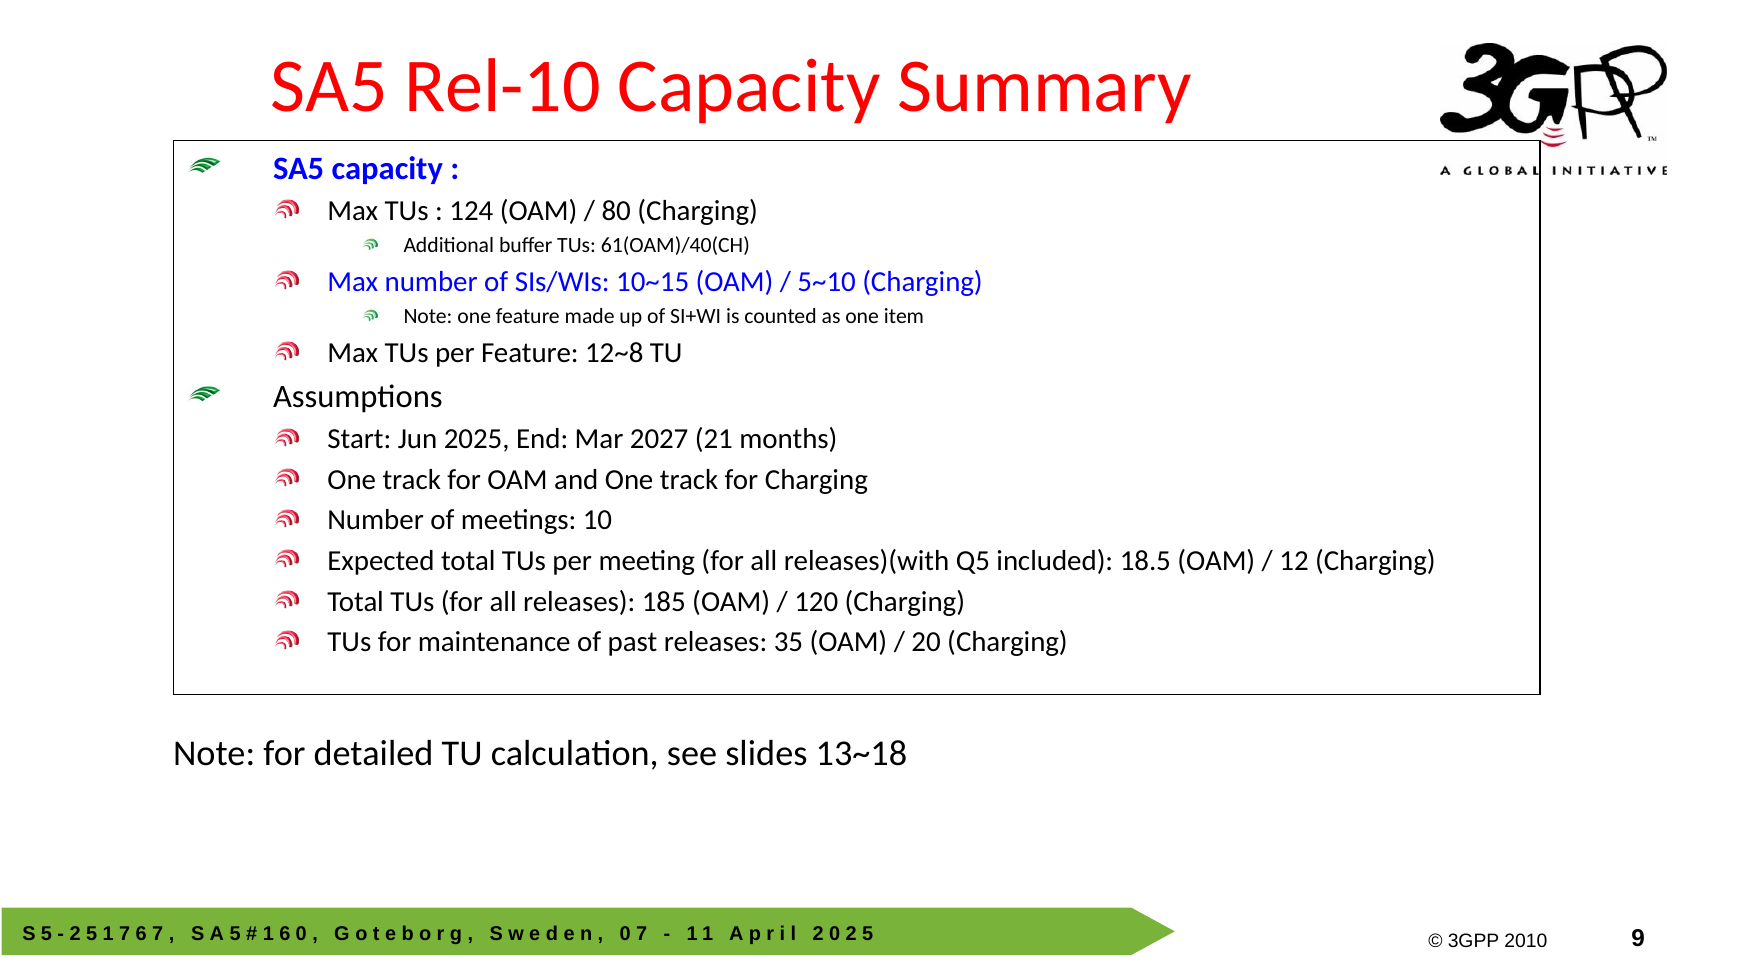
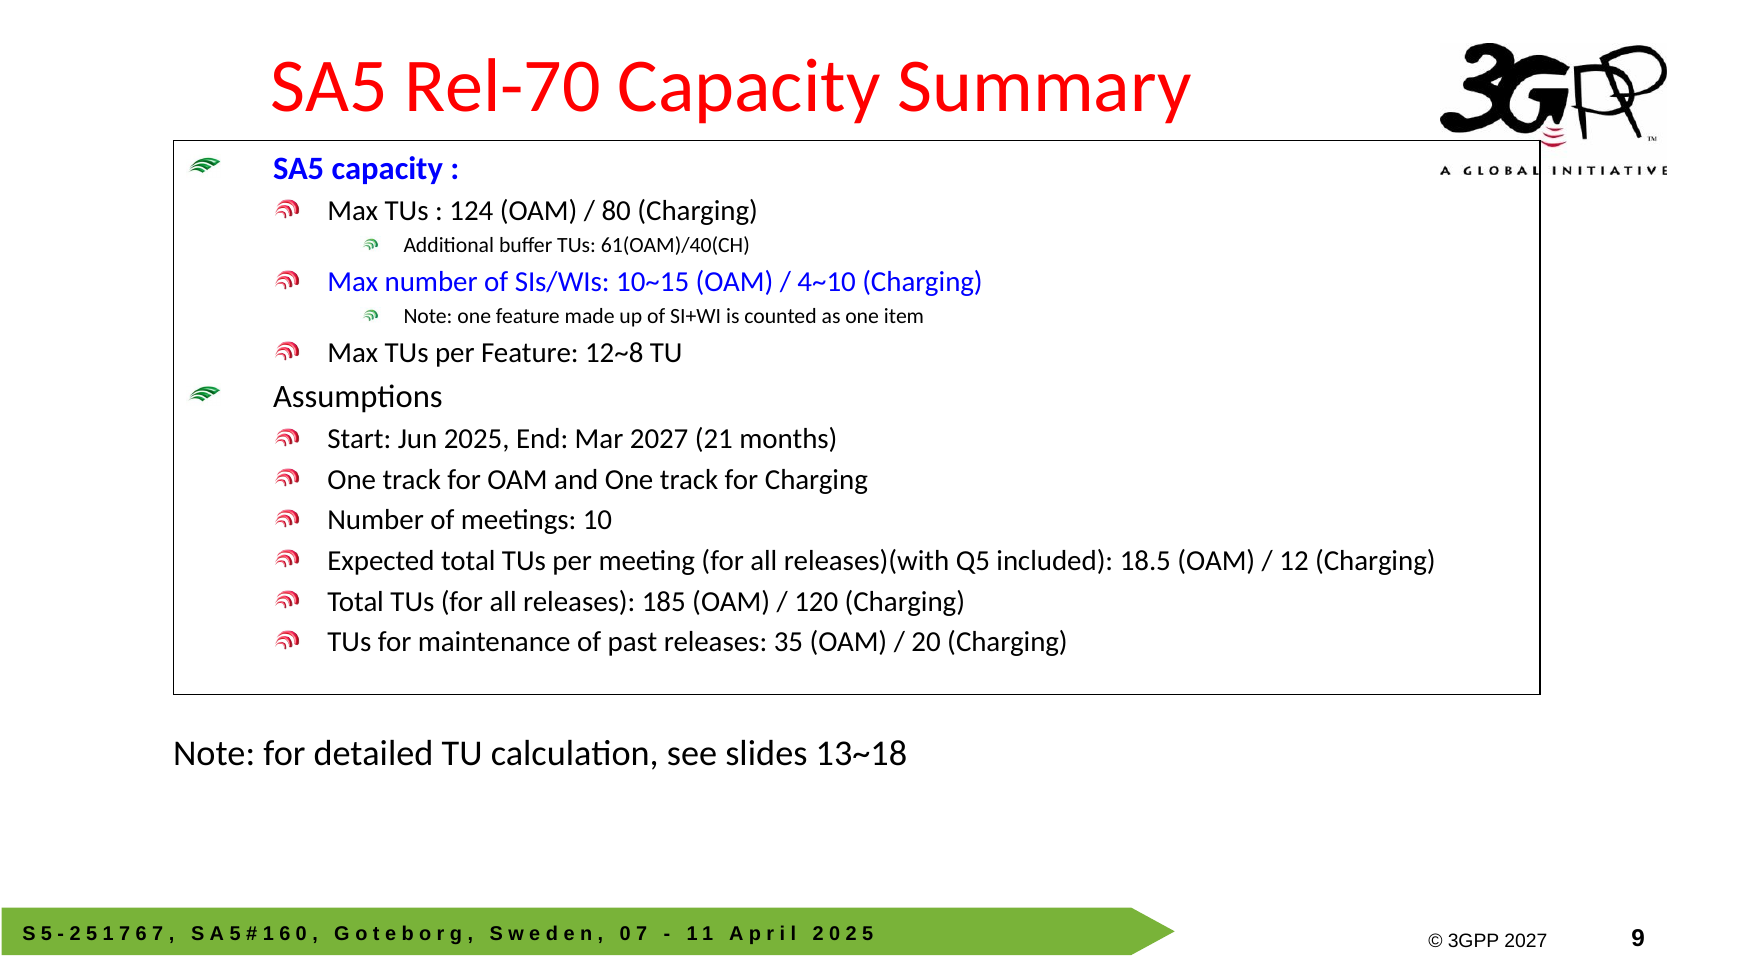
Rel-10: Rel-10 -> Rel-70 (503, 87)
5~10: 5~10 -> 4~10 (827, 282)
2010: 2010 -> 2027 (1526, 941)
